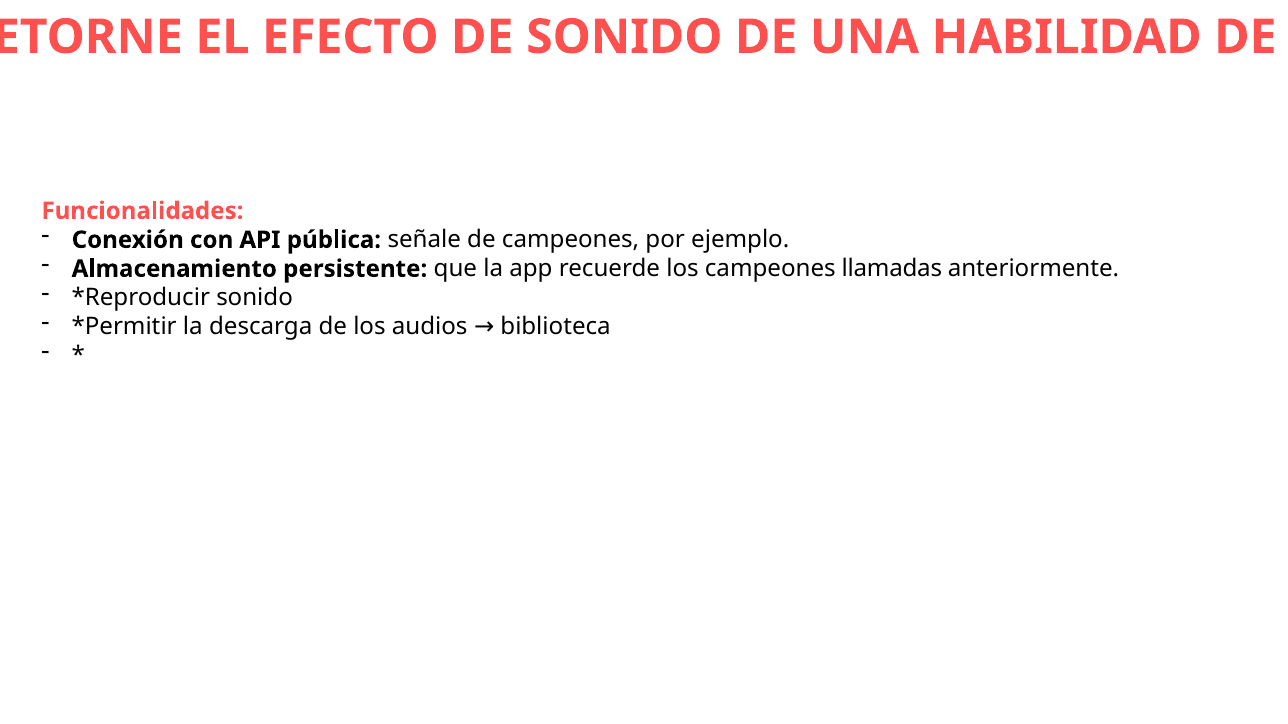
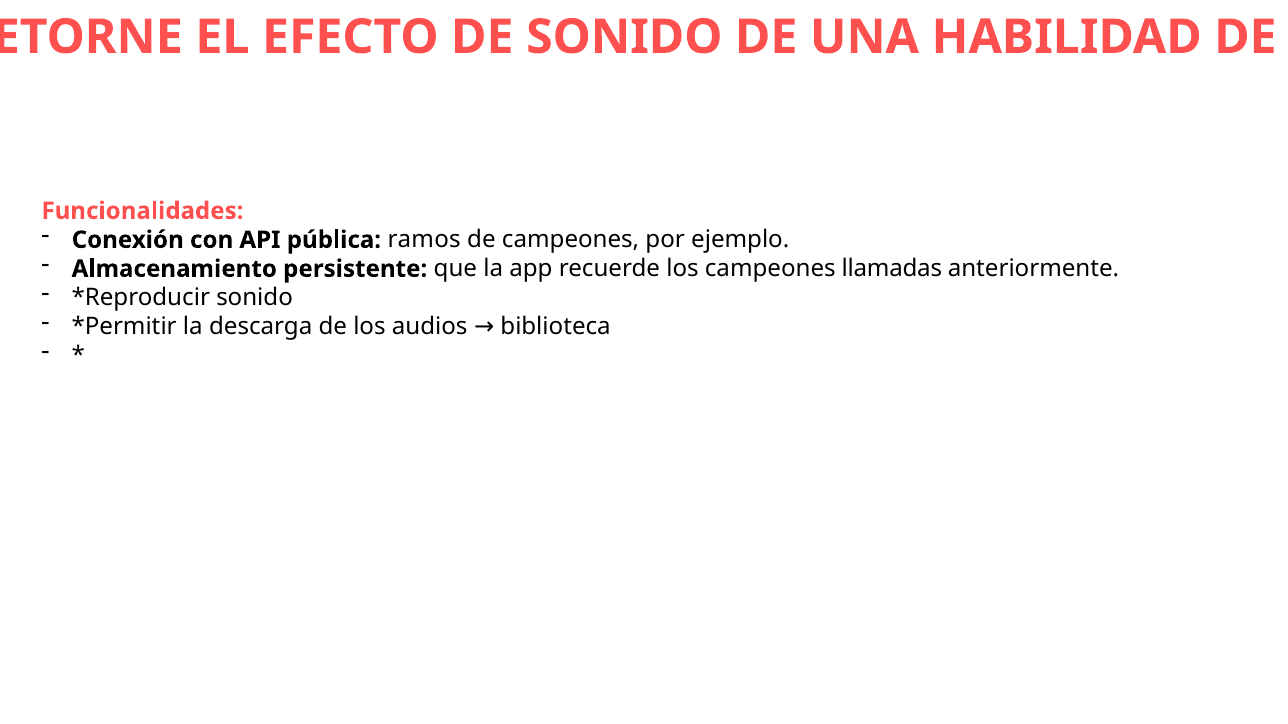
señale: señale -> ramos (424, 240)
